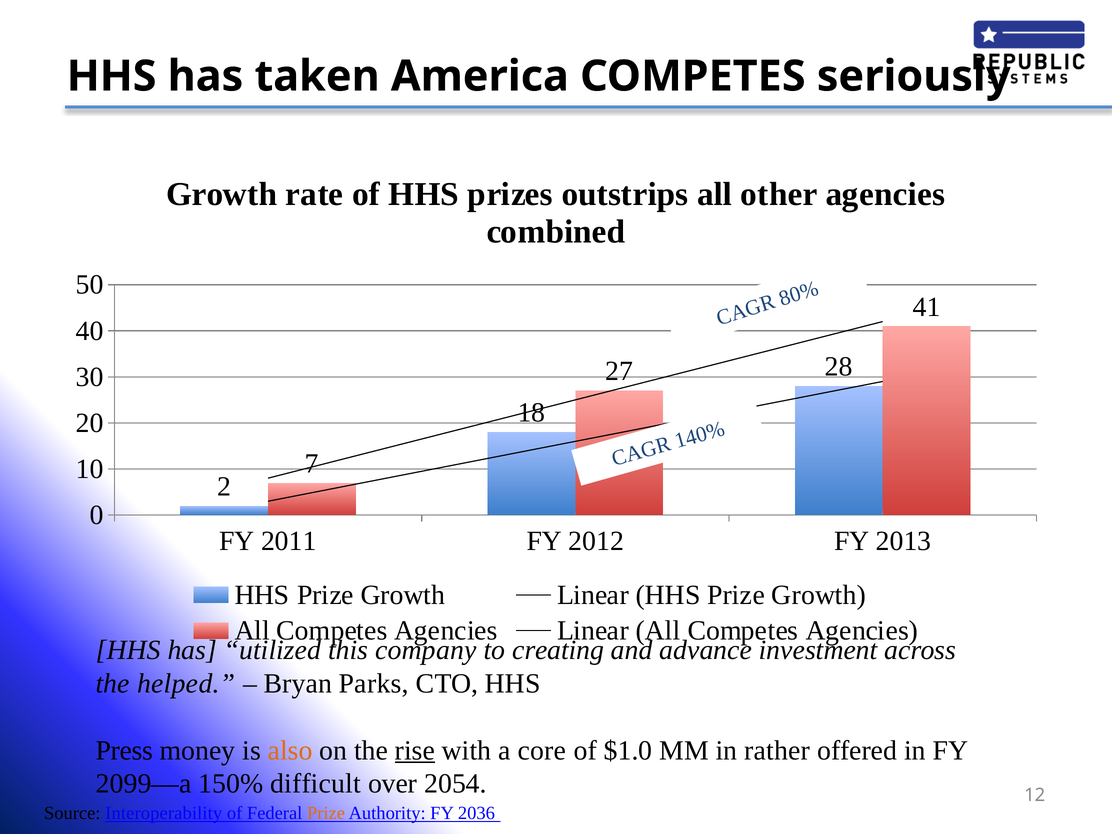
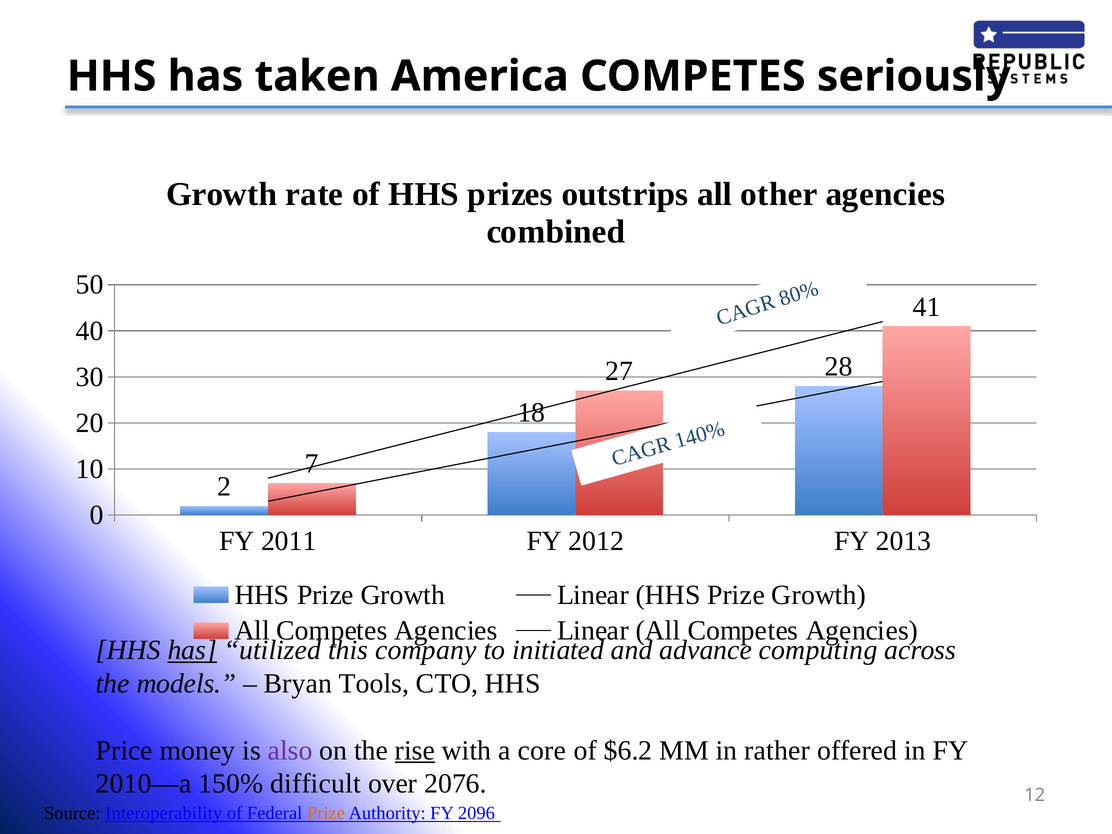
has underline: none -> present (192, 650)
creating: creating -> initiated (558, 650)
investment: investment -> computing (818, 650)
helped: helped -> models (186, 684)
Parks: Parks -> Tools (374, 684)
Press: Press -> Price (124, 750)
also colour: orange -> purple (290, 750)
$1.0: $1.0 -> $6.2 (628, 750)
2099—a: 2099—a -> 2010—a (144, 784)
2054: 2054 -> 2076 (456, 784)
2036: 2036 -> 2096 (476, 813)
